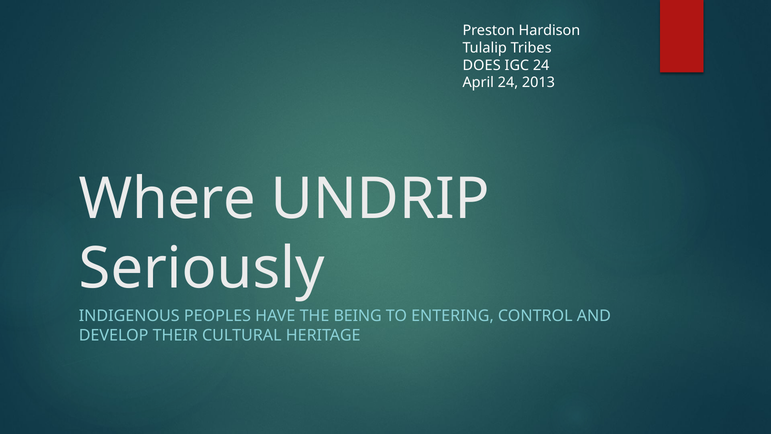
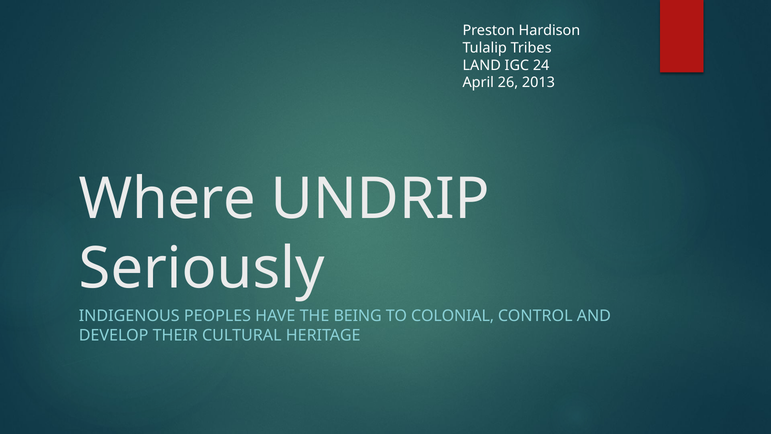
DOES: DOES -> LAND (482, 65)
April 24: 24 -> 26 (508, 83)
ENTERING: ENTERING -> COLONIAL (453, 316)
